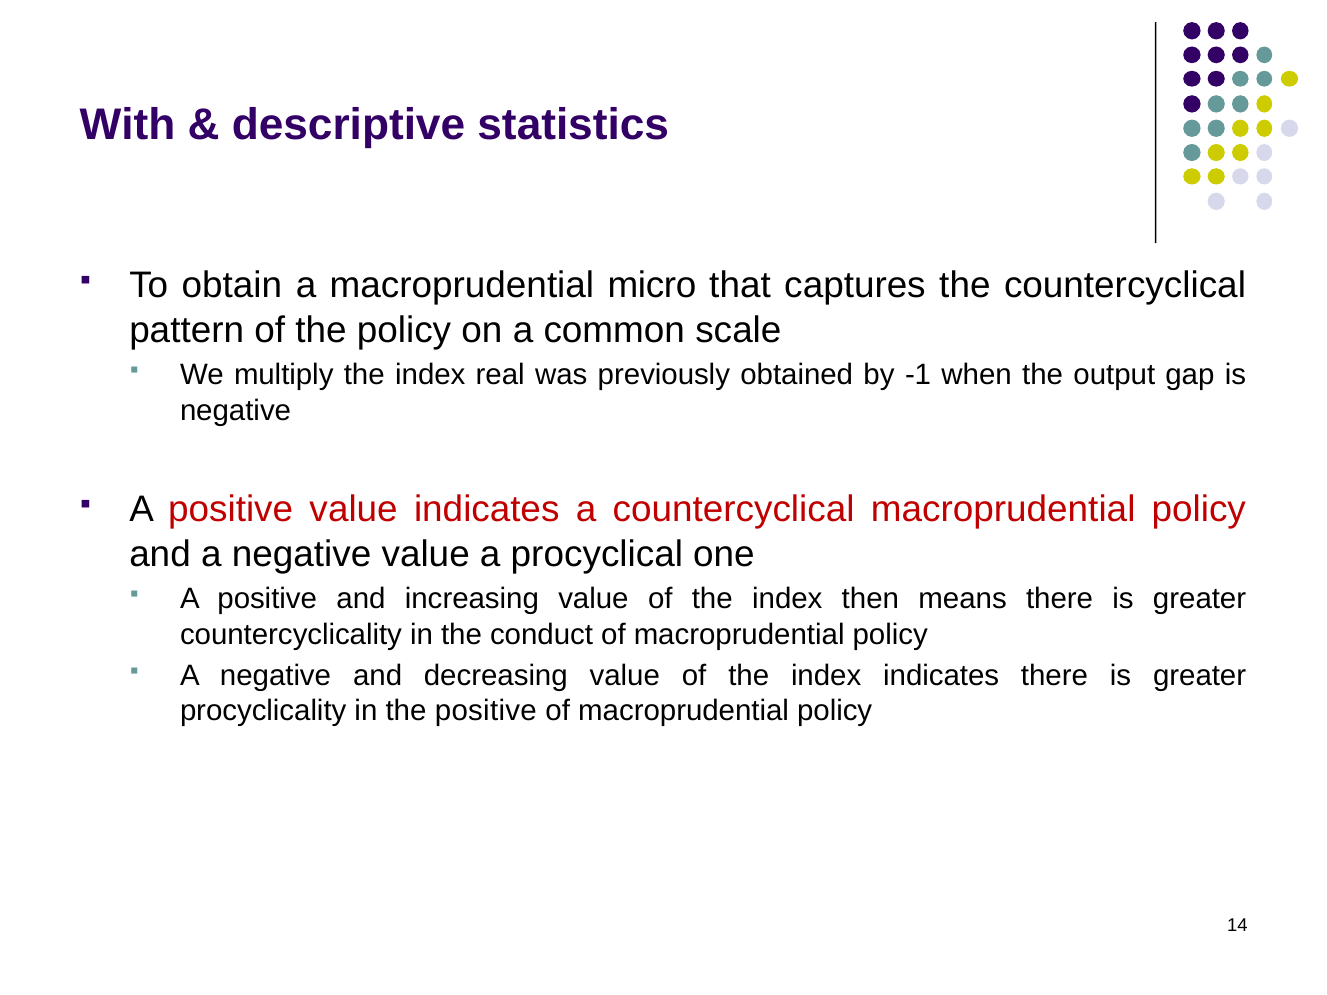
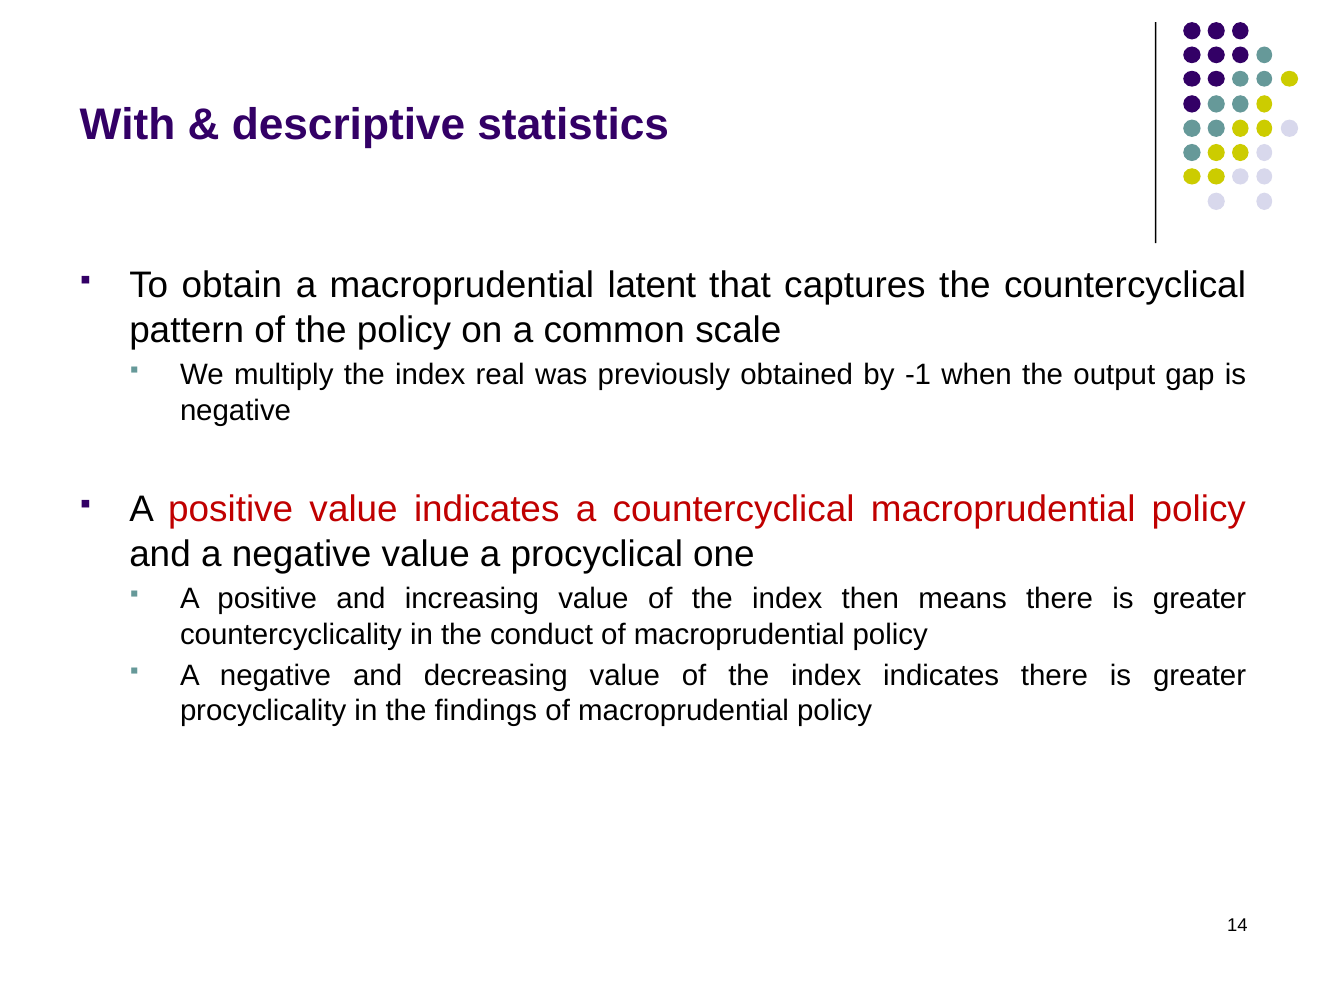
micro: micro -> latent (652, 286)
the positive: positive -> findings (486, 711)
